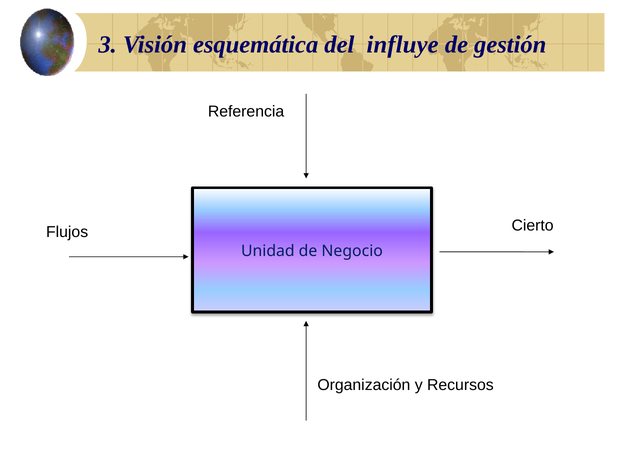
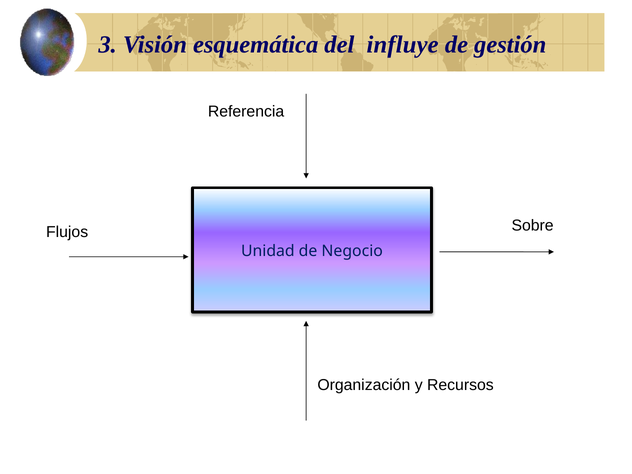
Cierto: Cierto -> Sobre (533, 226)
